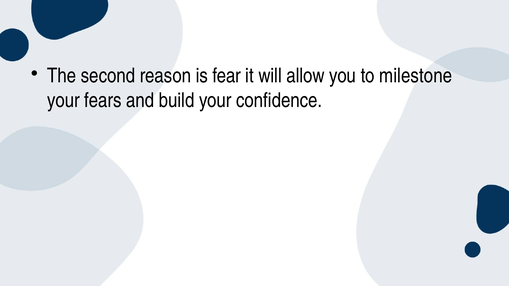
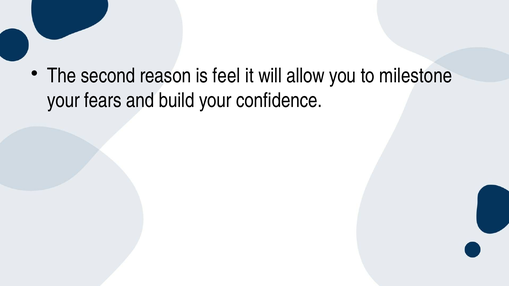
fear: fear -> feel (226, 76)
